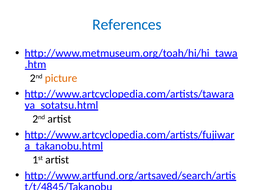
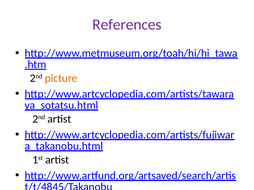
References colour: blue -> purple (127, 25)
